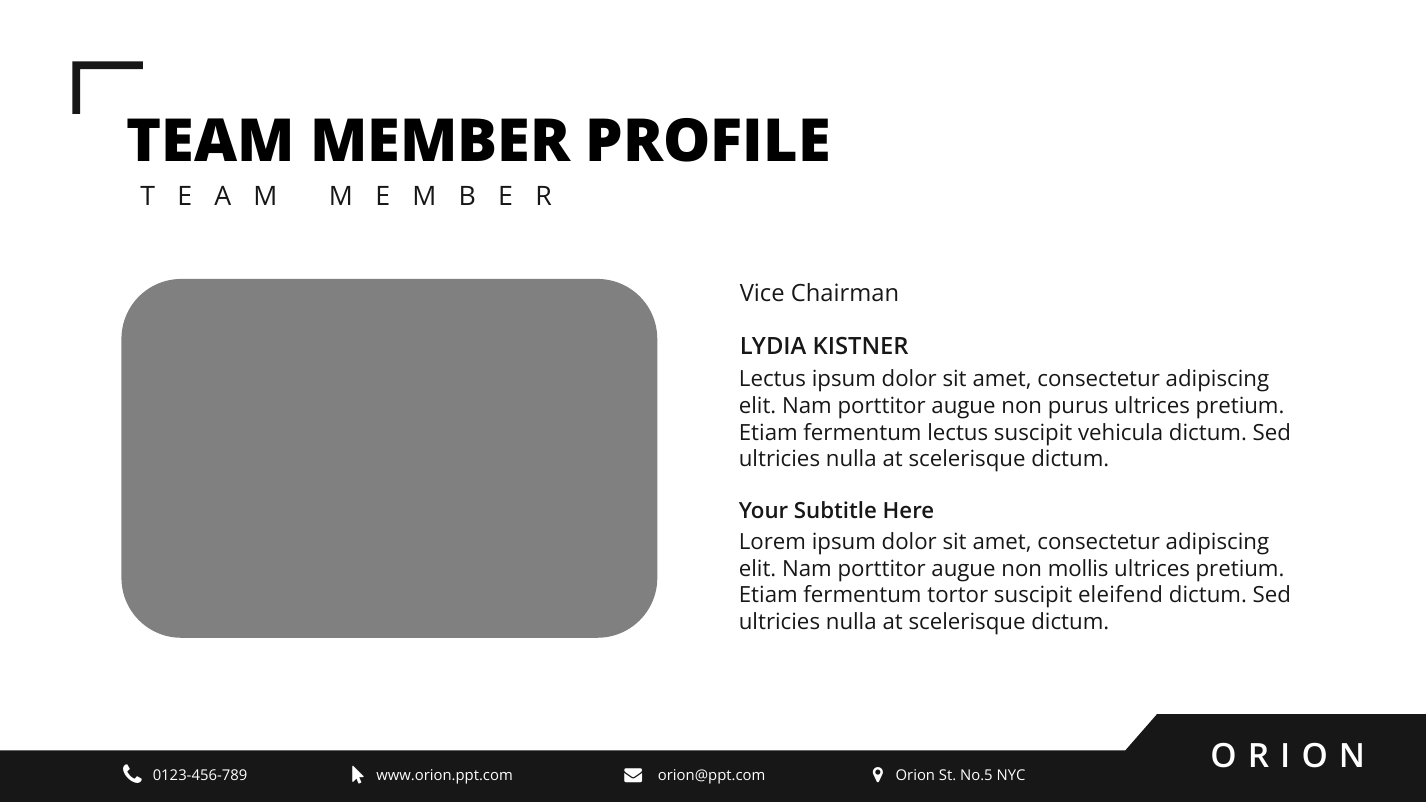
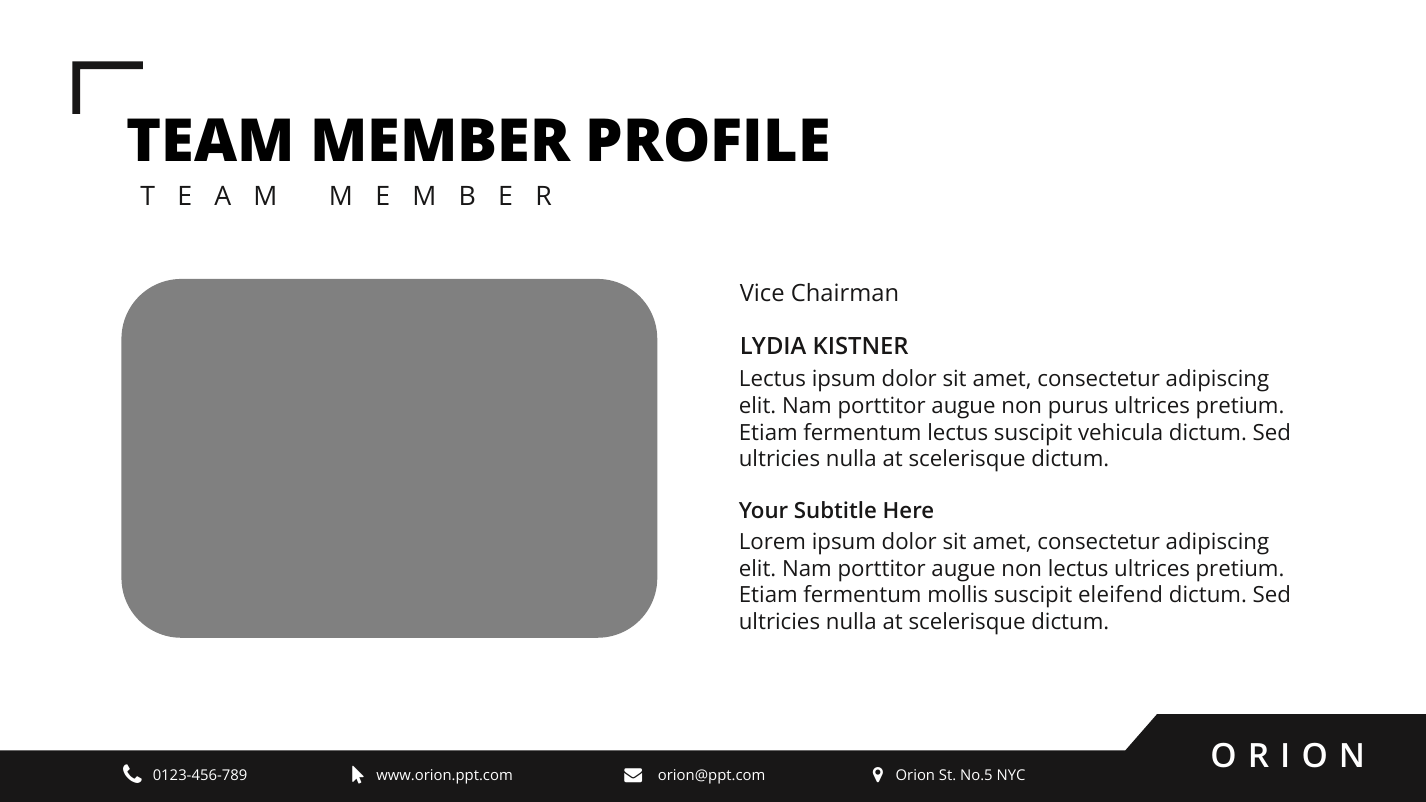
non mollis: mollis -> lectus (1078, 569)
tortor: tortor -> mollis (958, 596)
